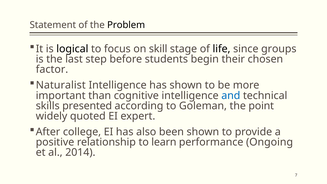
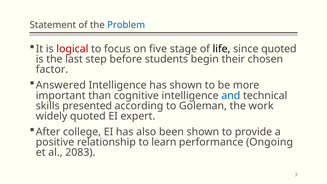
Problem colour: black -> blue (126, 25)
logical colour: black -> red (72, 49)
skill: skill -> five (158, 49)
since groups: groups -> quoted (279, 49)
Naturalist: Naturalist -> Answered (61, 85)
point: point -> work (261, 106)
2014: 2014 -> 2083 (80, 152)
